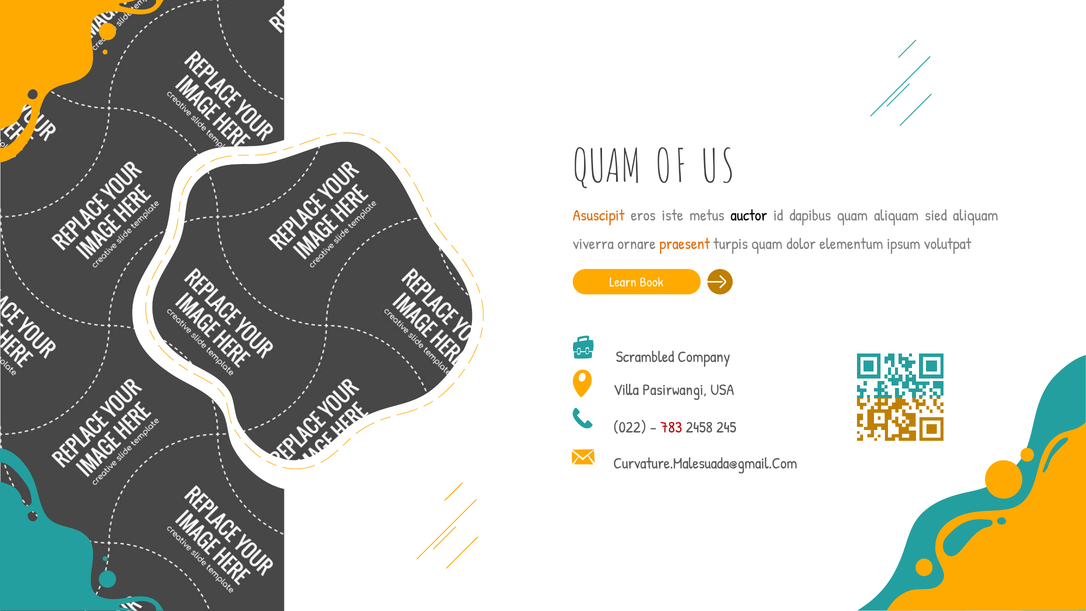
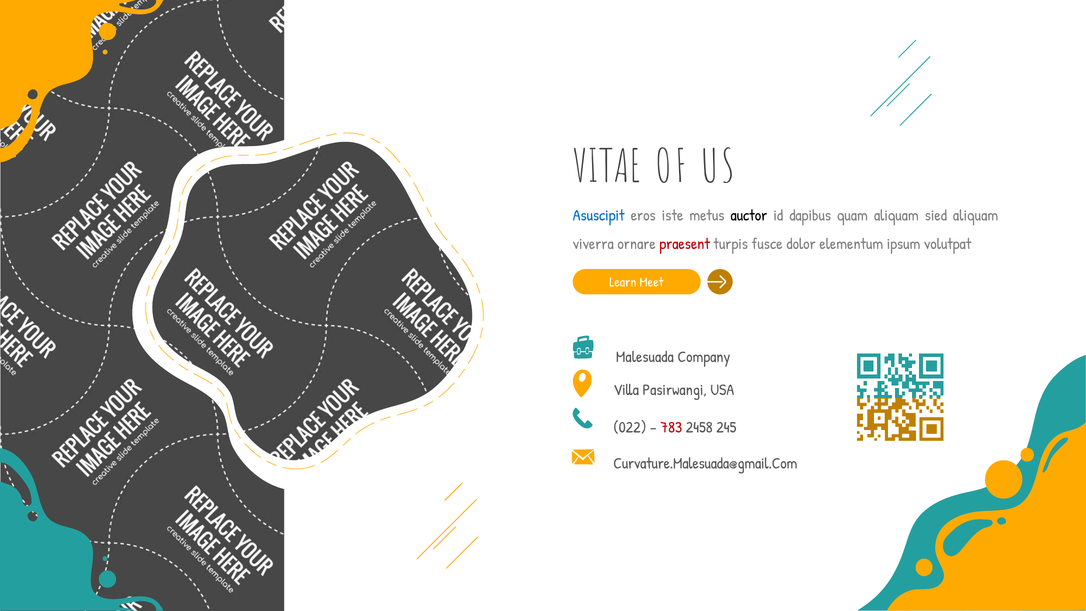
QUAM: QUAM -> VITAE (607, 167)
Asuscipit colour: orange -> blue (599, 215)
praesent colour: orange -> red (685, 244)
turpis quam: quam -> fusce (767, 244)
Book: Book -> Meet (652, 282)
Scrambled: Scrambled -> Malesuada (645, 357)
